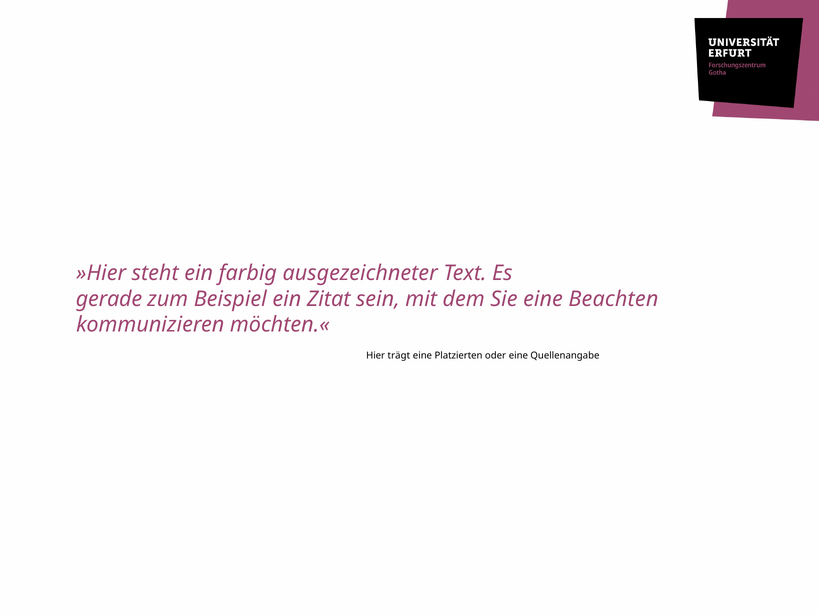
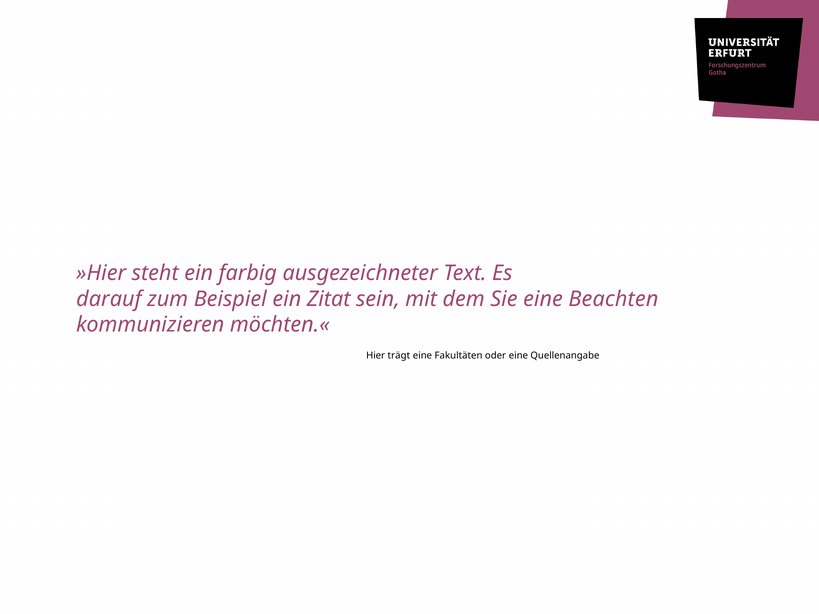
gerade: gerade -> darauf (109, 299)
Platzierten: Platzierten -> Fakultäten (459, 356)
